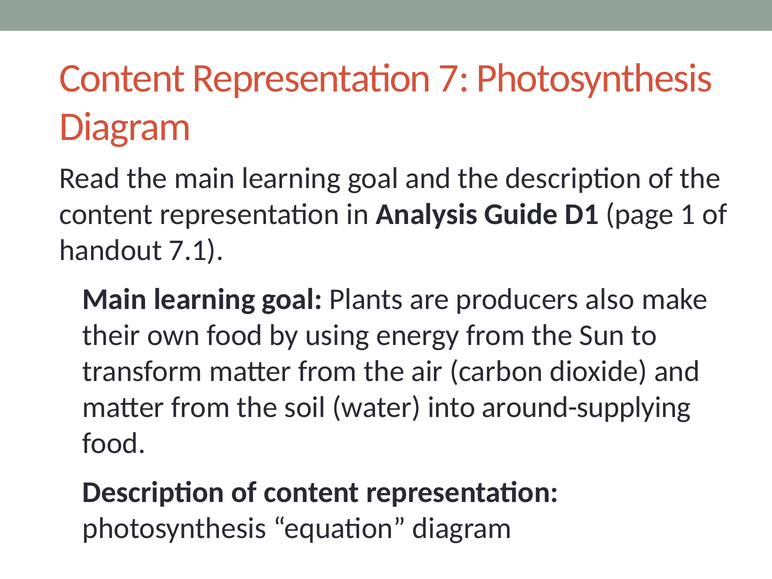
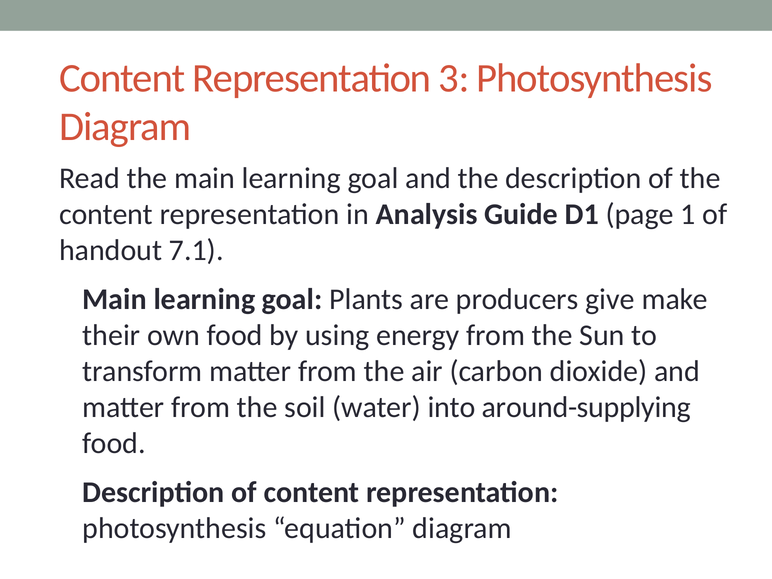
7: 7 -> 3 (454, 78)
also: also -> give (610, 299)
